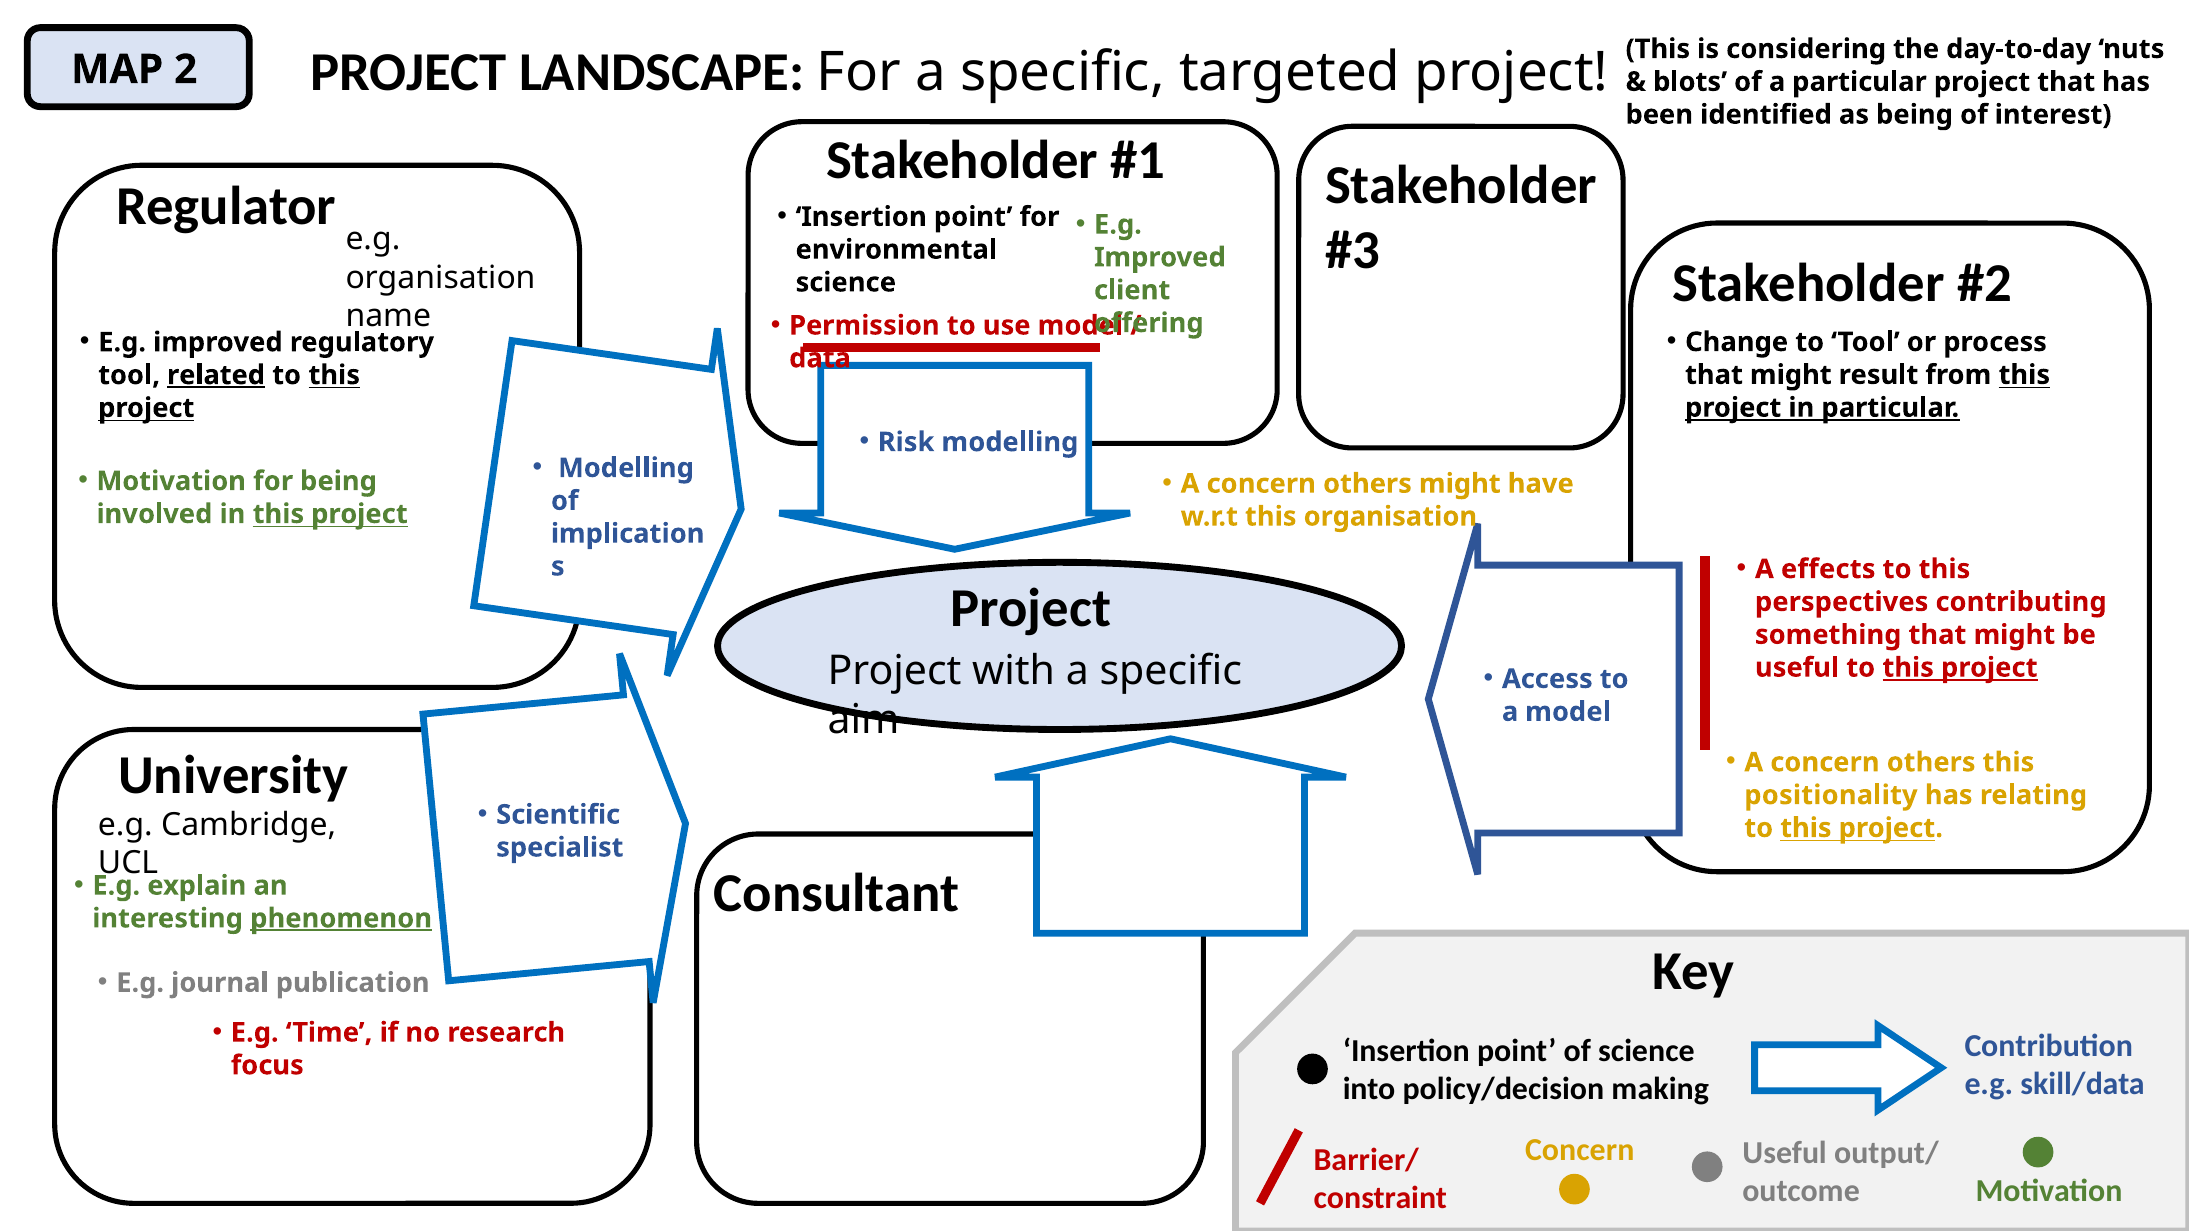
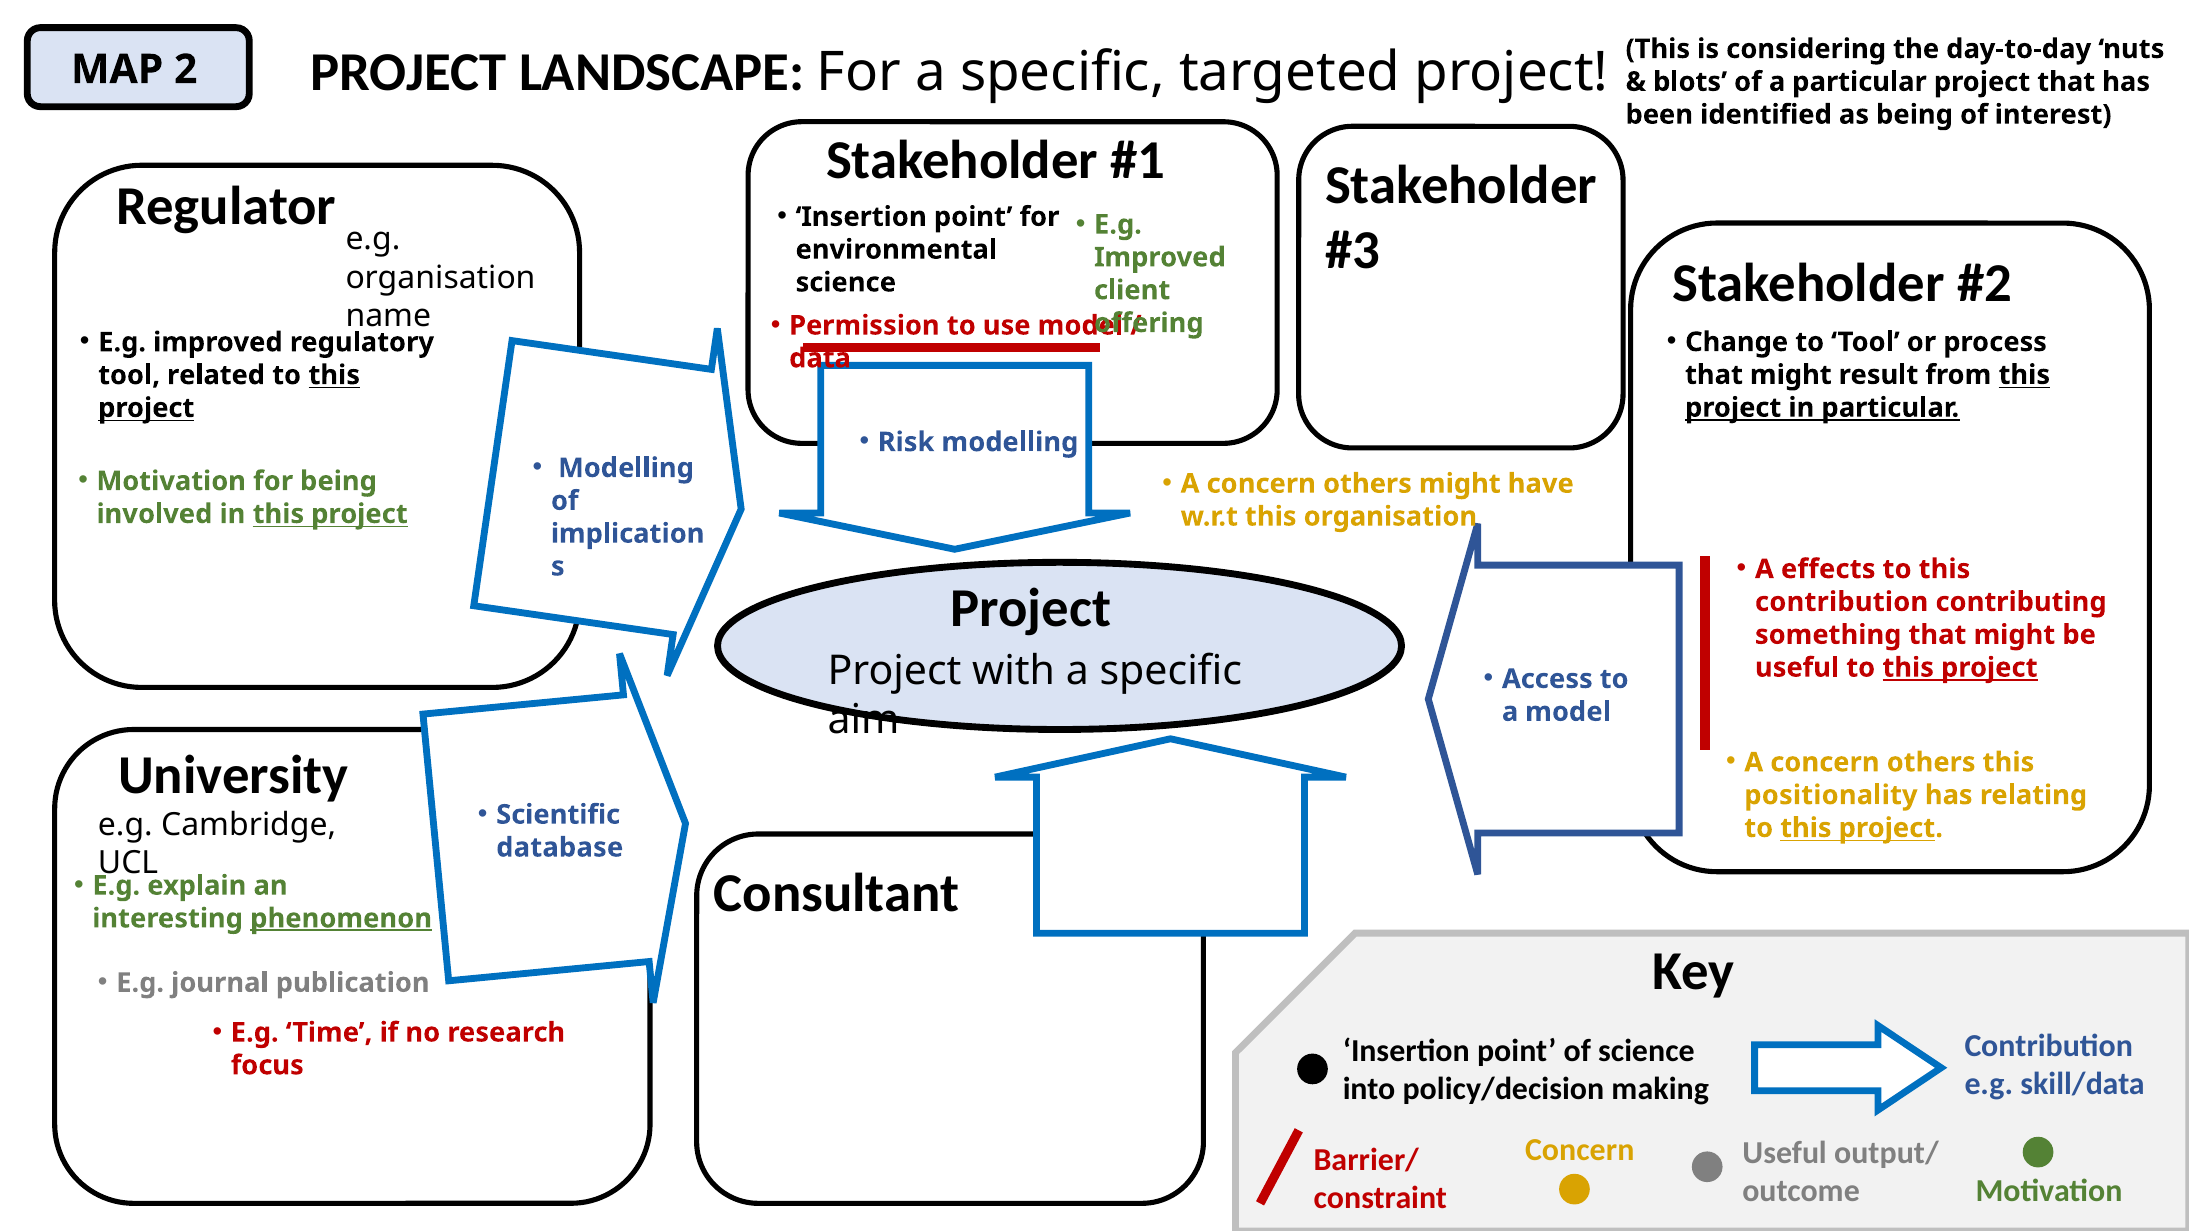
related underline: present -> none (216, 375)
perspectives: perspectives -> contribution (1842, 602)
specialist: specialist -> database (560, 848)
